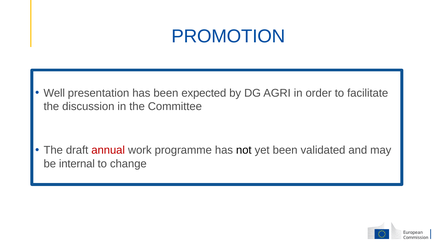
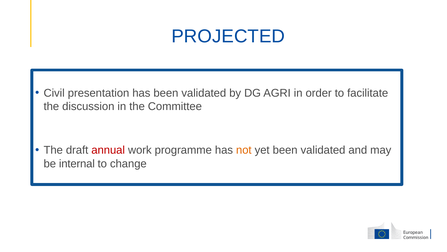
PROMOTION: PROMOTION -> PROJECTED (228, 36)
Well: Well -> Civil (54, 93)
has been expected: expected -> validated (204, 93)
not colour: black -> orange (244, 150)
